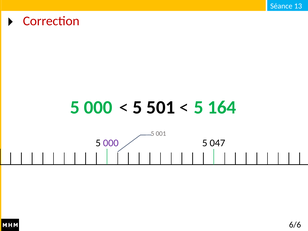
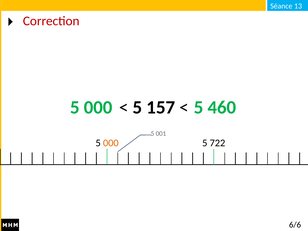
501: 501 -> 157 (161, 107)
164: 164 -> 460 (222, 107)
000 colour: purple -> orange (111, 143)
047: 047 -> 722 (217, 143)
